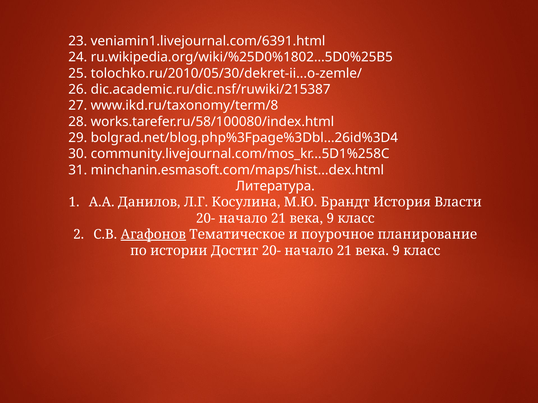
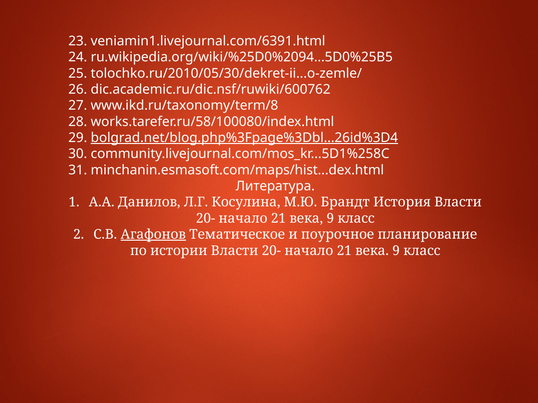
ru.wikipedia.org/wiki/%25D0%1802...5D0%25B5: ru.wikipedia.org/wiki/%25D0%1802...5D0%25B5 -> ru.wikipedia.org/wiki/%25D0%2094...5D0%25B5 (242, 57)
dic.academic.ru/dic.nsf/ruwiki/215387: dic.academic.ru/dic.nsf/ruwiki/215387 -> dic.academic.ru/dic.nsf/ruwiki/600762 (211, 89)
bolgrad.net/blog.php%3Fpage%3Dbl...26id%3D4 underline: none -> present (244, 138)
истории Достиг: Достиг -> Власти (235, 251)
